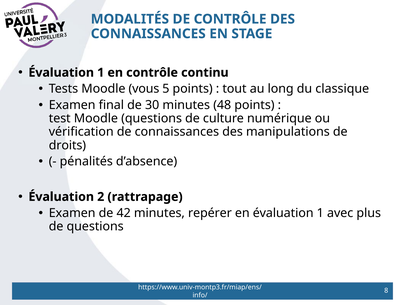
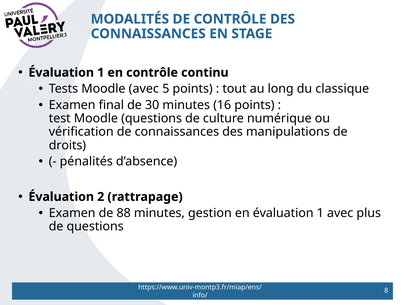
Moodle vous: vous -> avec (144, 89)
48: 48 -> 16 (222, 105)
42: 42 -> 88 (124, 213)
repérer: repérer -> gestion (210, 213)
